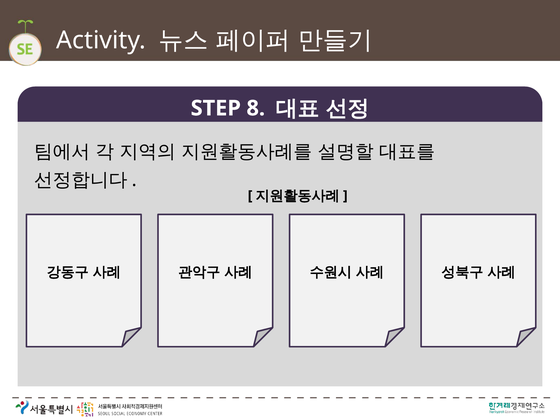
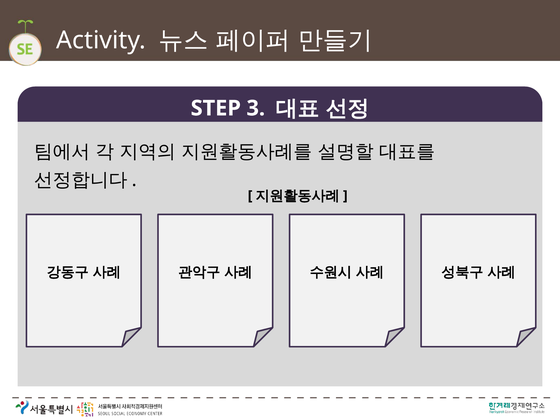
8: 8 -> 3 (256, 108)
